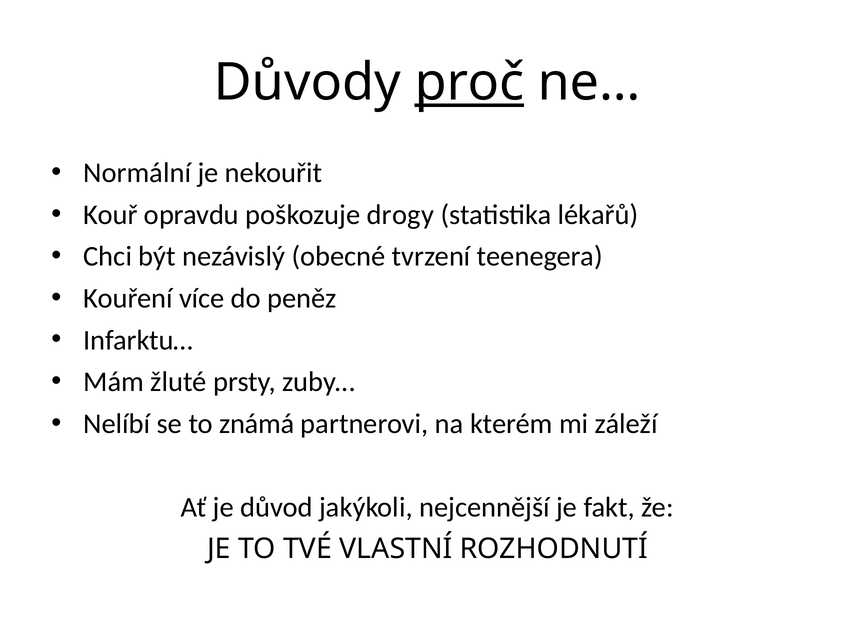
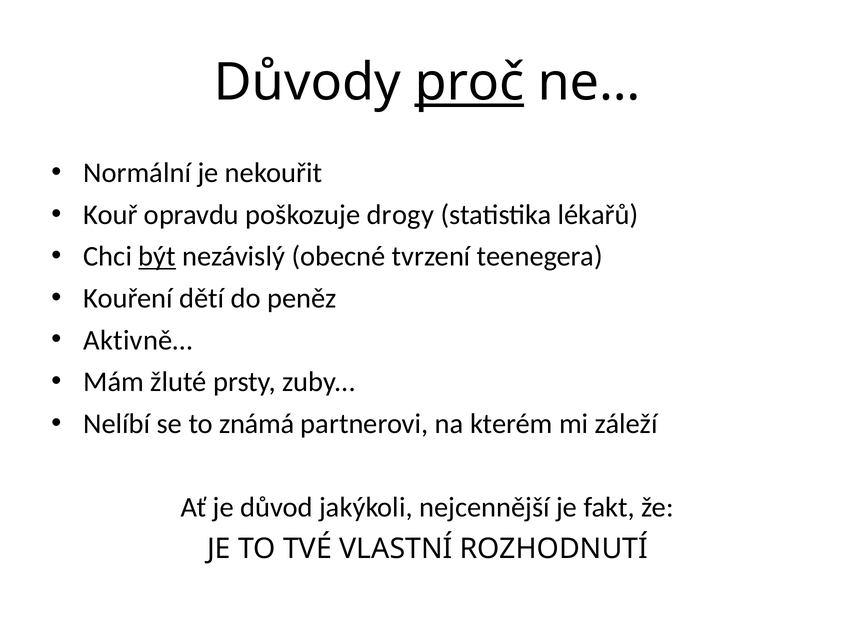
být underline: none -> present (157, 257)
více: více -> dětí (202, 298)
Infarktu…: Infarktu… -> Aktivně… (138, 340)
